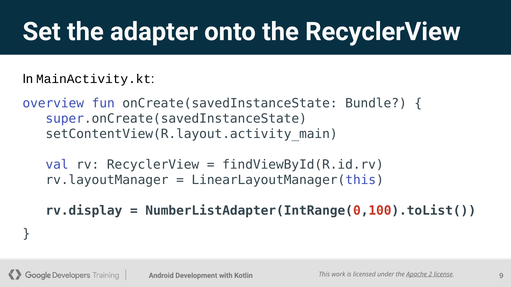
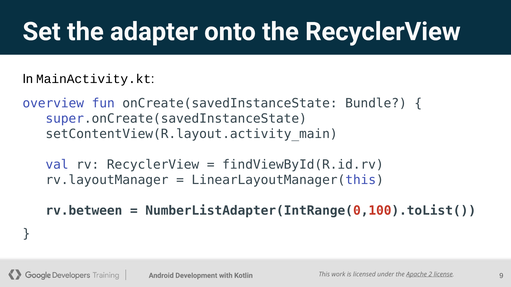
rv.display: rv.display -> rv.between (84, 211)
